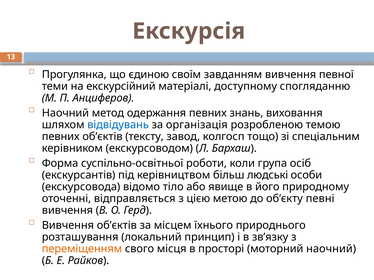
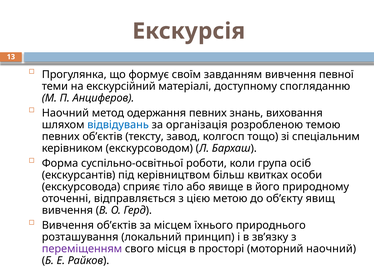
єдиною: єдиною -> формує (149, 75)
людські: людські -> квитках (268, 175)
відомо: відомо -> сприяє (142, 187)
певні: певні -> явищ (320, 199)
переміщенням colour: orange -> purple (82, 249)
